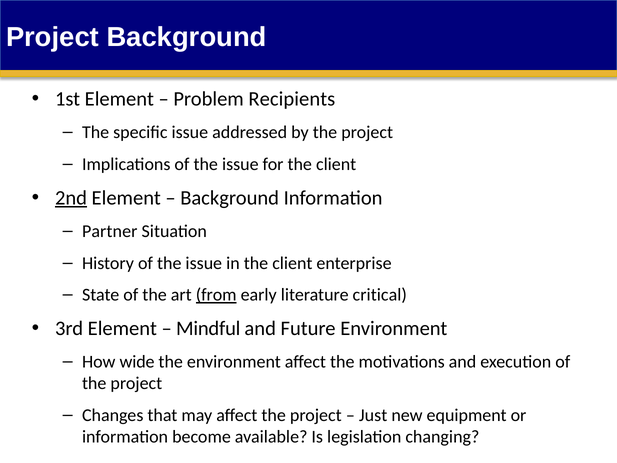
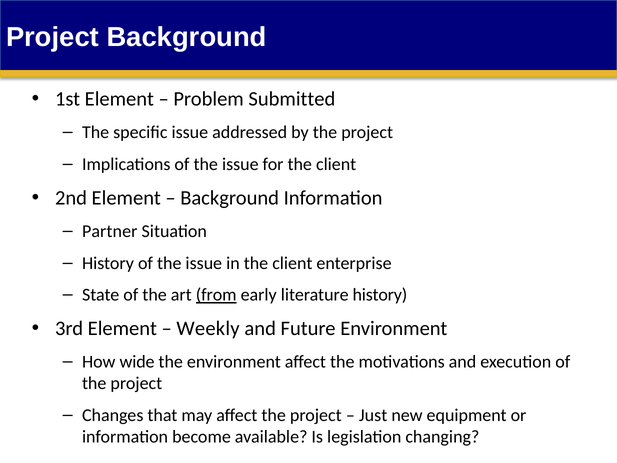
Recipients: Recipients -> Submitted (292, 99)
2nd underline: present -> none (71, 198)
literature critical: critical -> history (380, 295)
Mindful: Mindful -> Weekly (208, 328)
